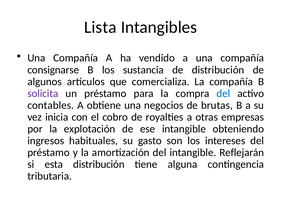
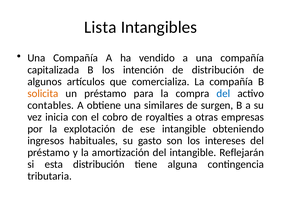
consignarse: consignarse -> capitalizada (53, 70)
sustancia: sustancia -> intención (143, 70)
solicita colour: purple -> orange (43, 93)
negocios: negocios -> similares (164, 105)
brutas: brutas -> surgen (217, 105)
